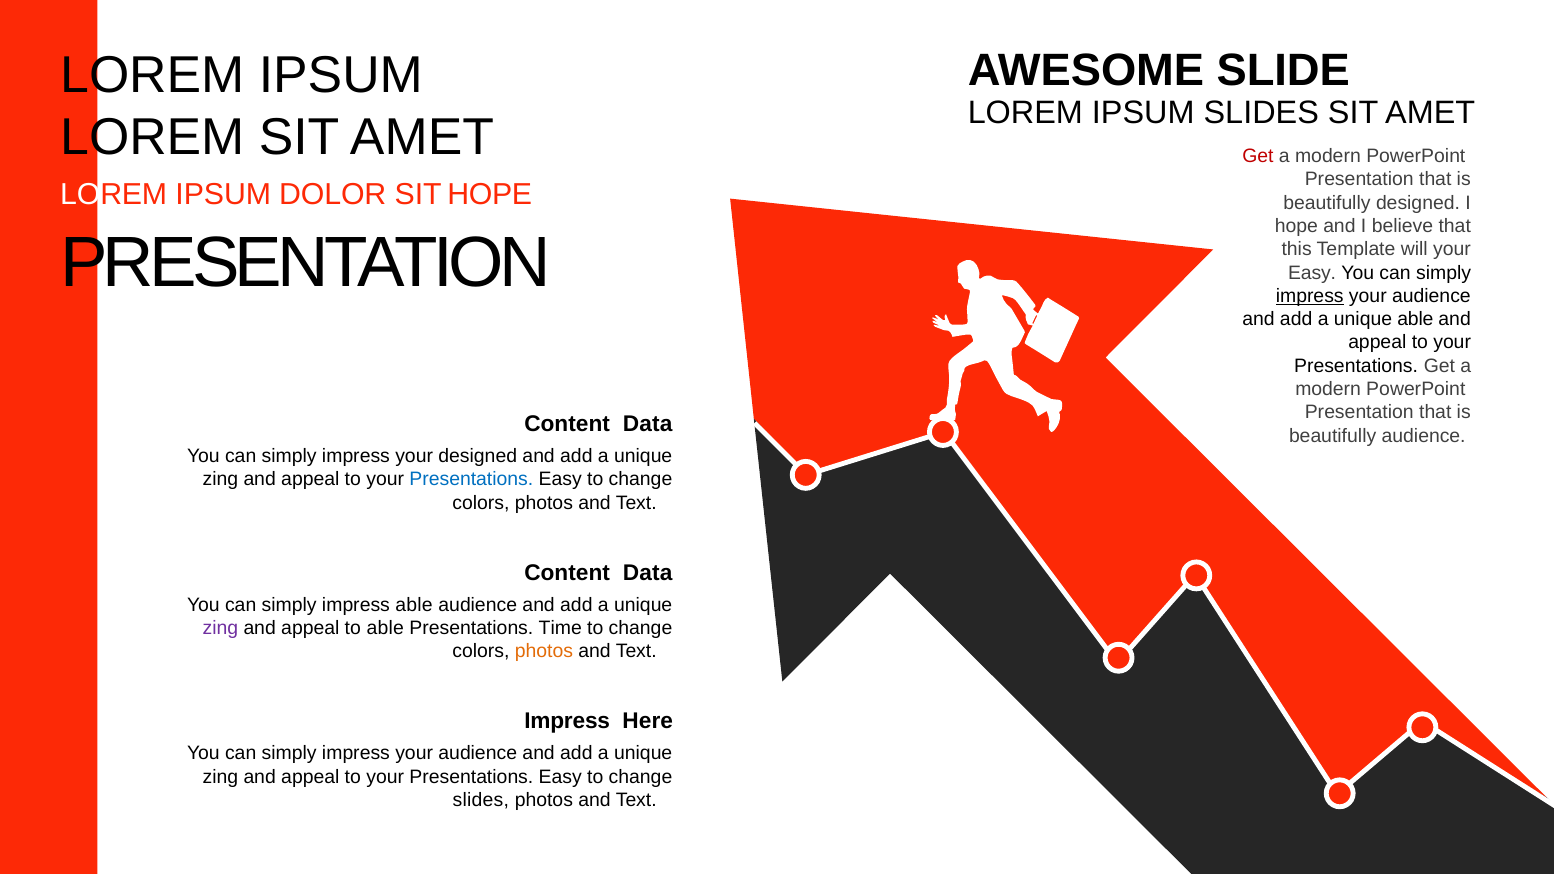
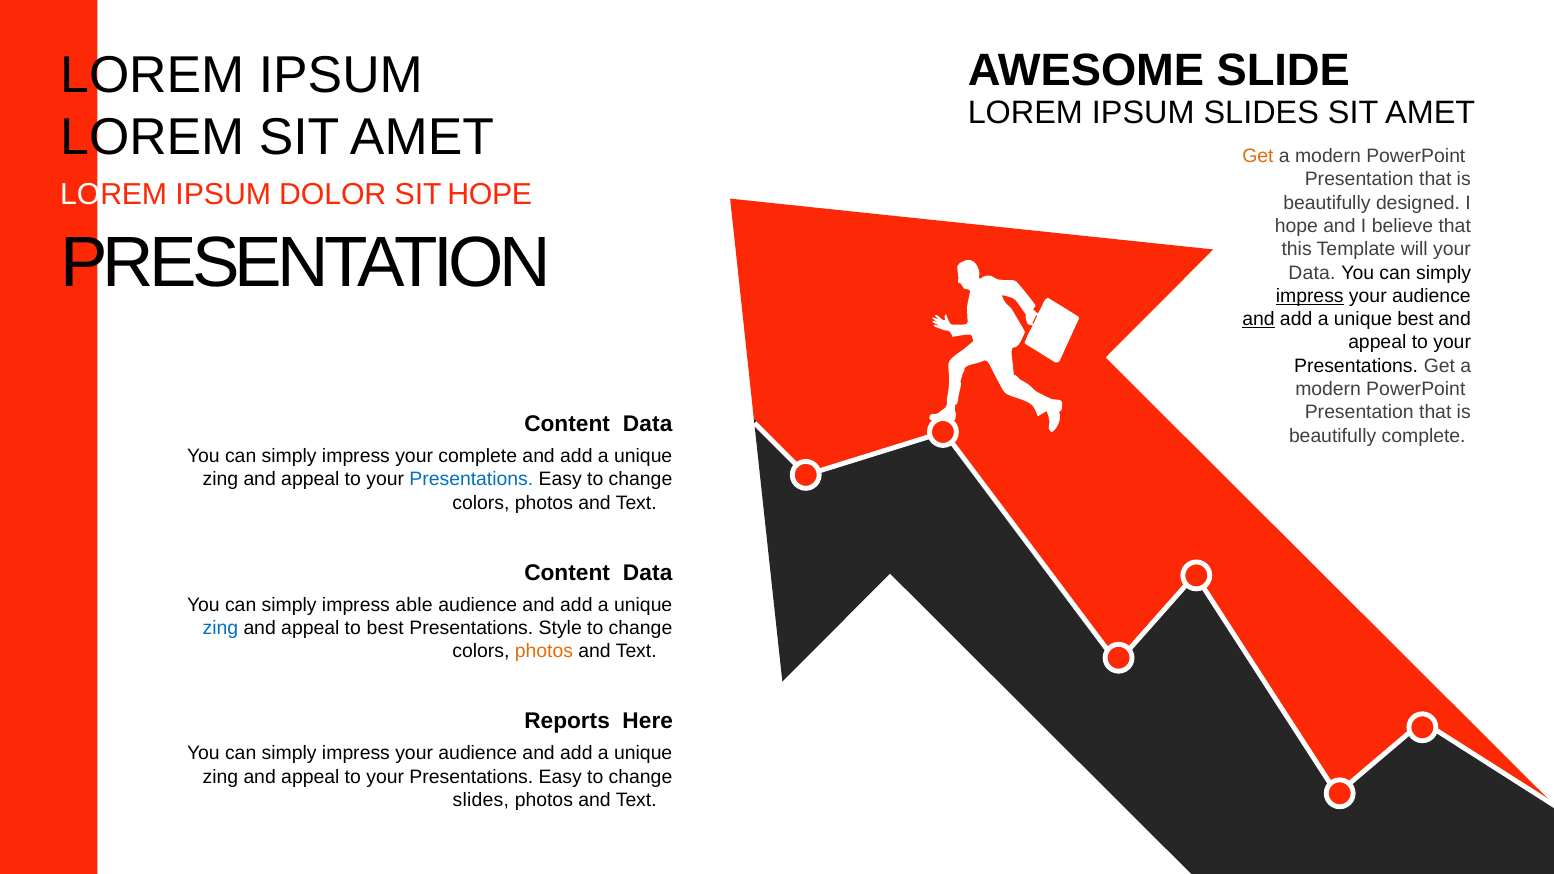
Get colour: red -> orange (1258, 156)
Easy: Easy -> Data (1312, 273)
and underline: none -> present (1259, 319)
unique able: able -> best (1415, 319)
beautifully audience: audience -> complete (1424, 436)
your designed: designed -> complete (478, 456)
zing colour: purple -> blue (220, 628)
to able: able -> best (385, 628)
Time: Time -> Style (560, 628)
Impress: Impress -> Reports (567, 722)
